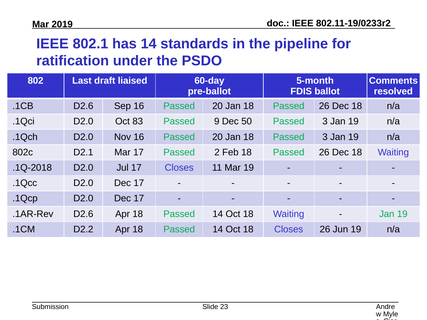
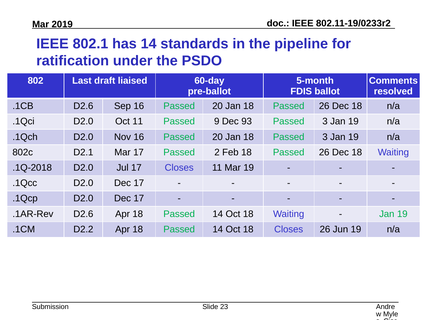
Oct 83: 83 -> 11 (138, 122)
50: 50 -> 93 (247, 122)
